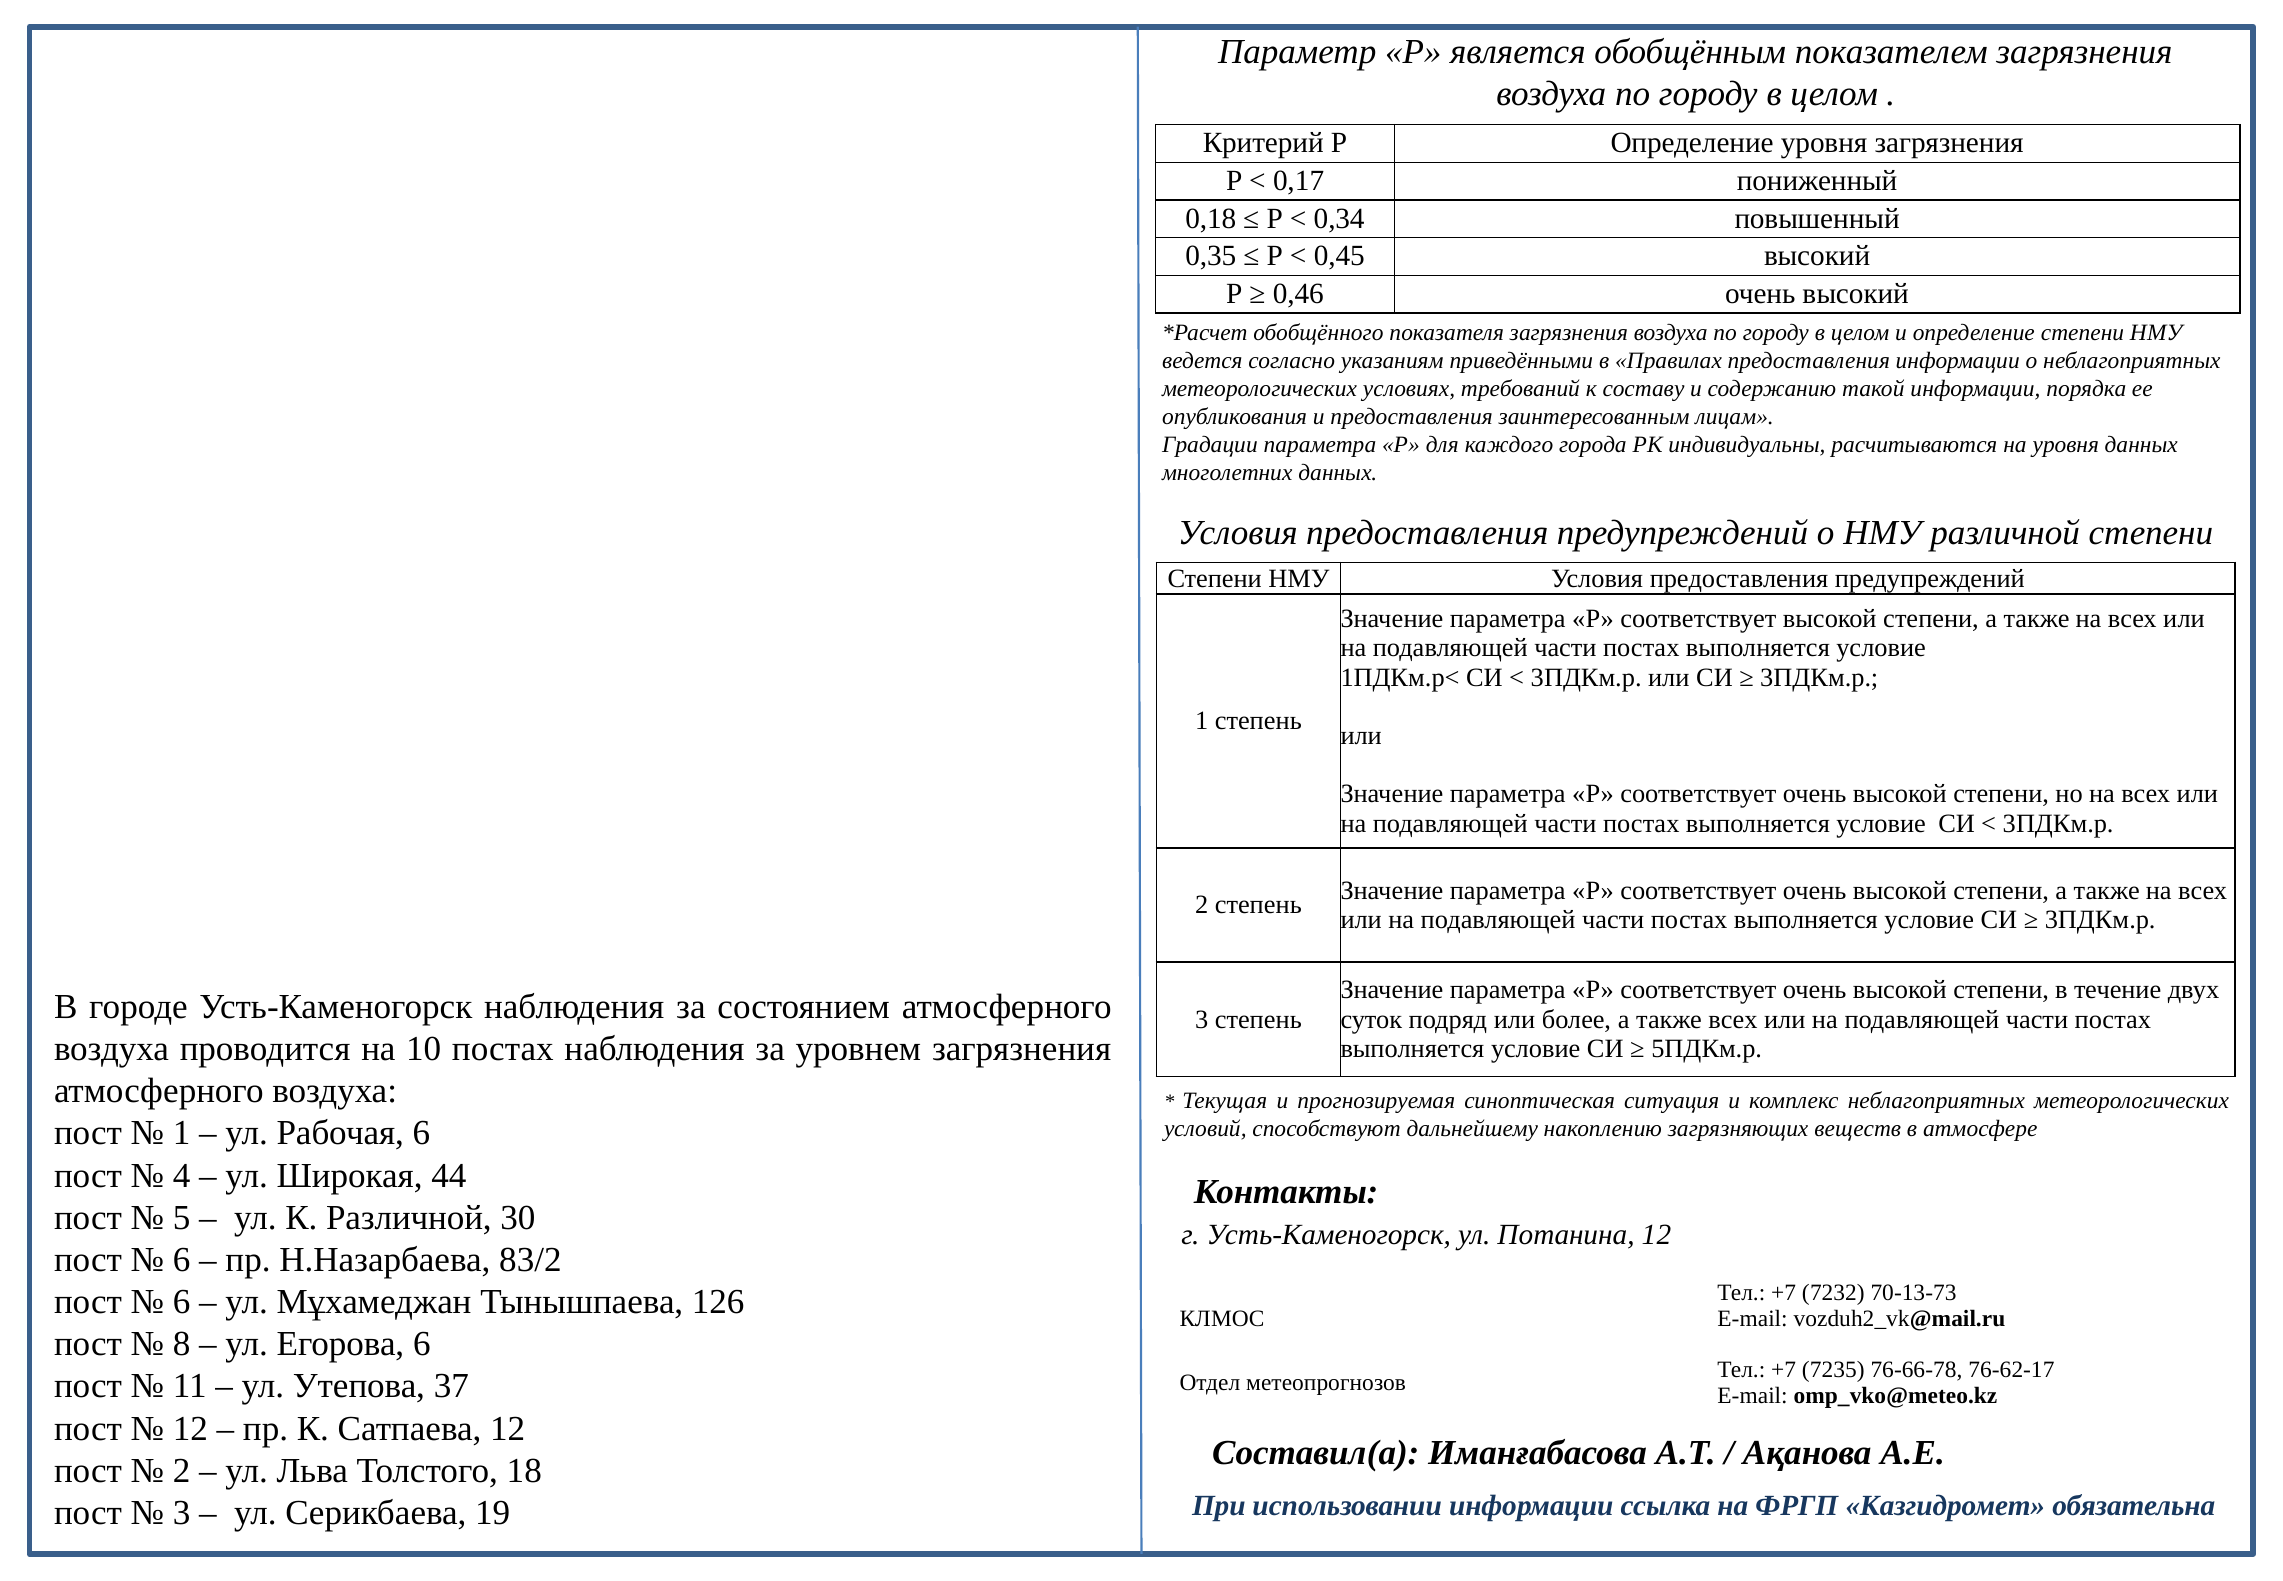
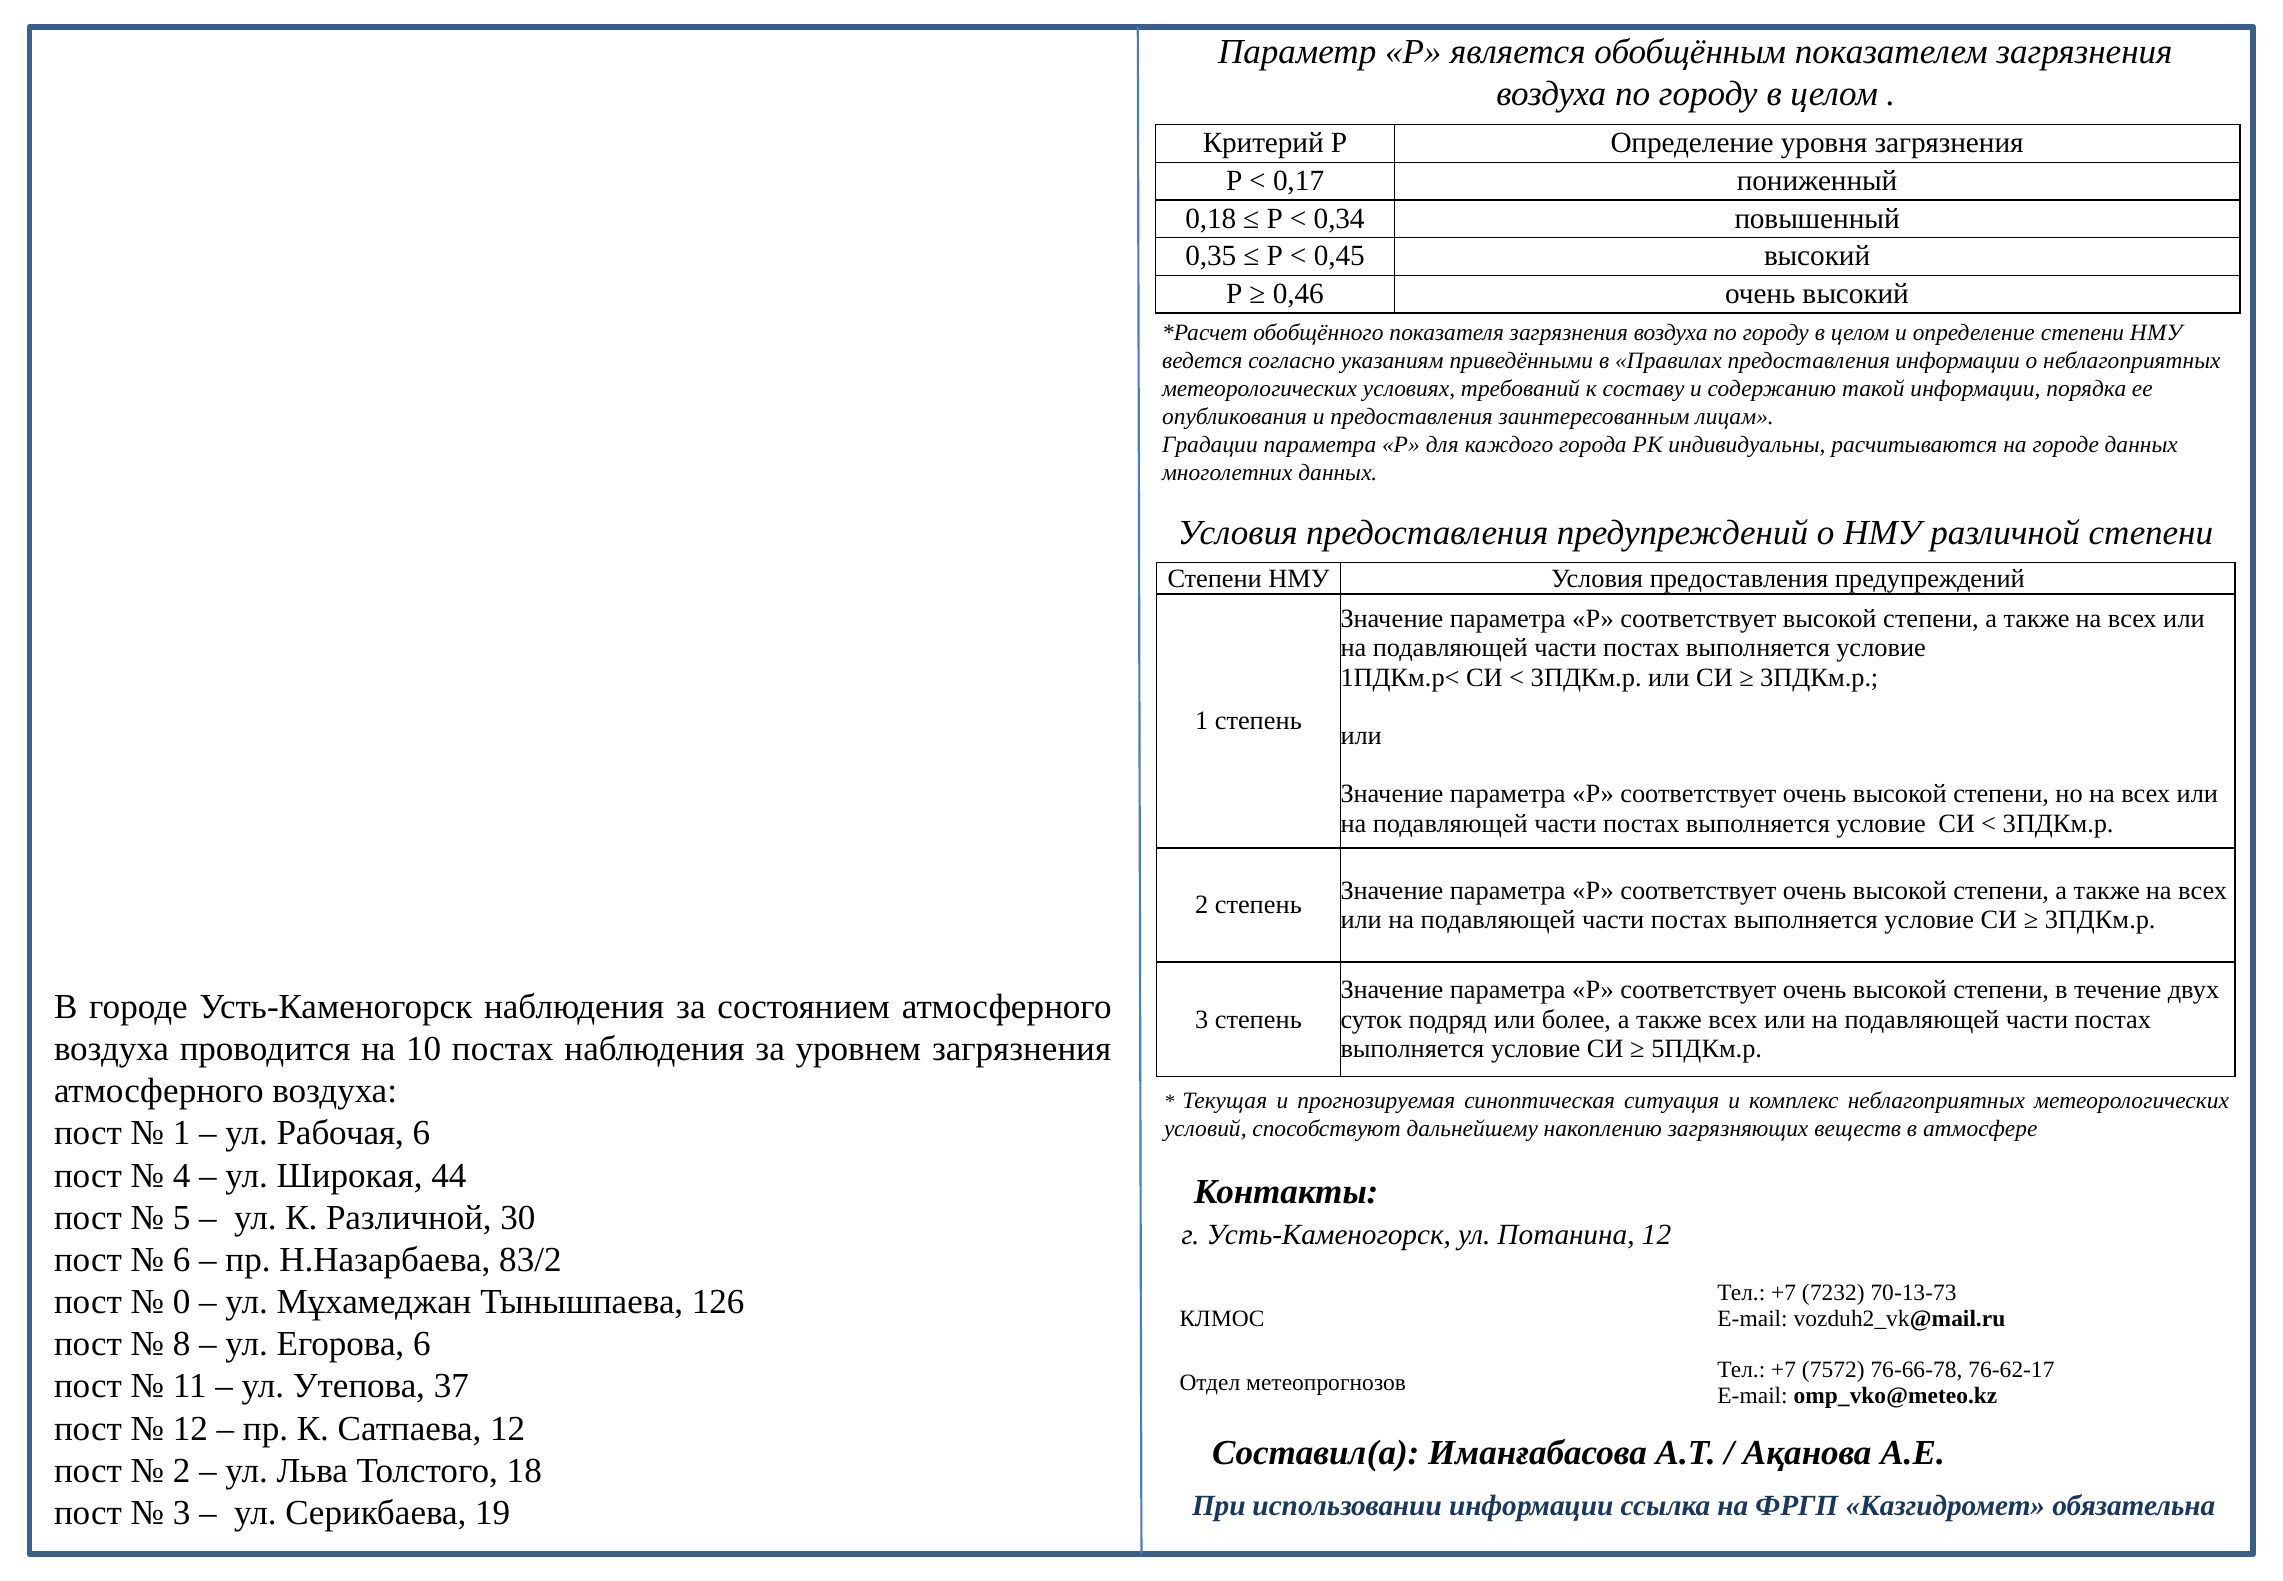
на уровня: уровня -> городе (2066, 445)
6: 6 -> 0 (182, 1302)
7235: 7235 -> 7572 (1833, 1370)
